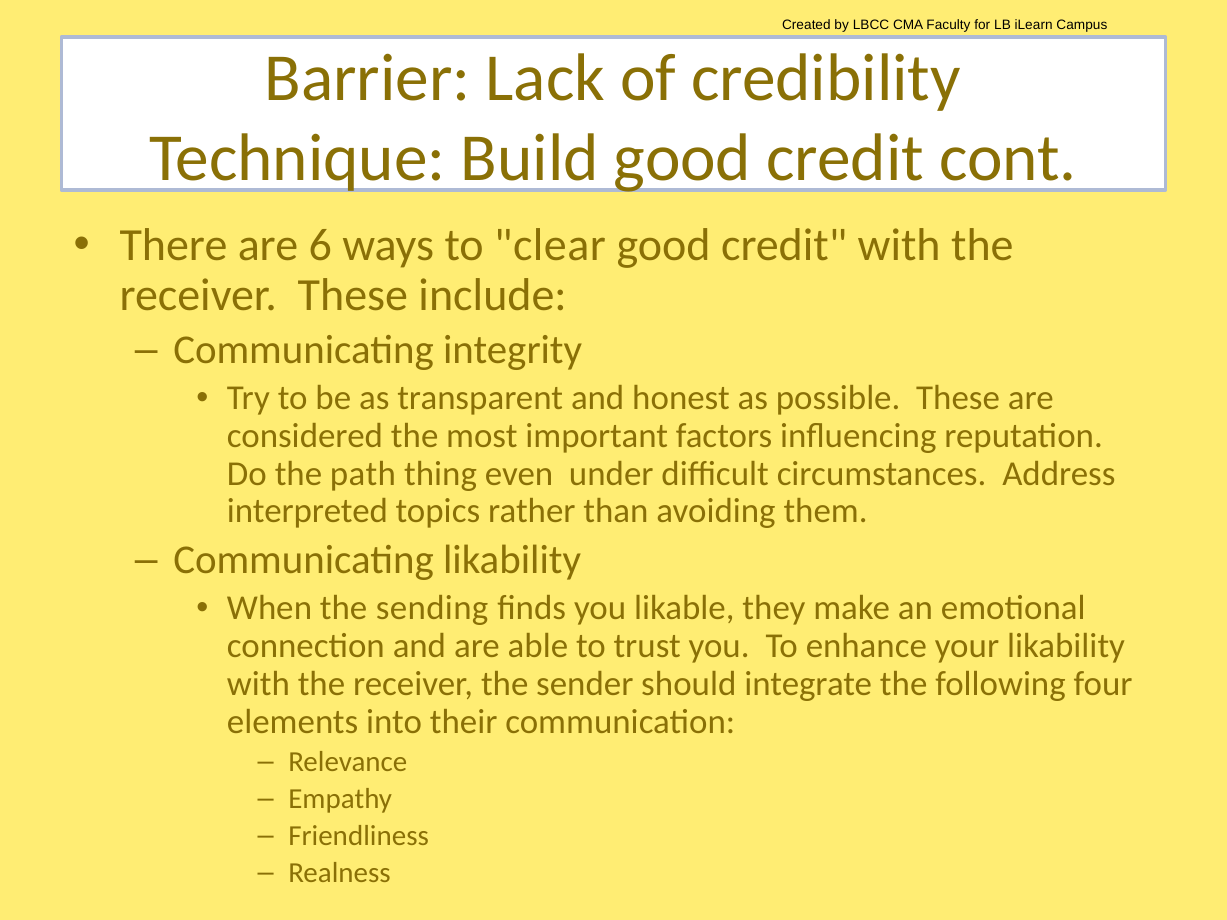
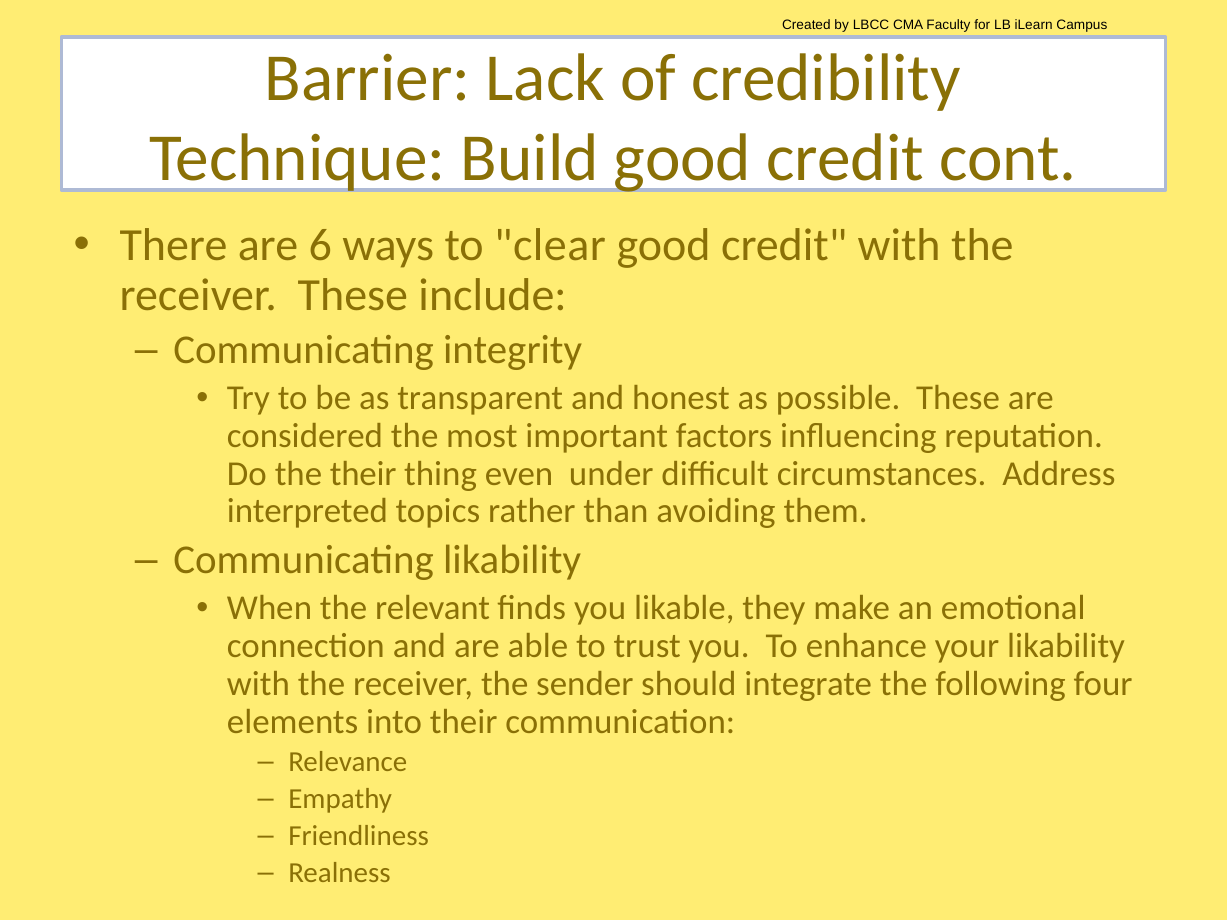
the path: path -> their (363, 474)
sending: sending -> relevant (432, 609)
